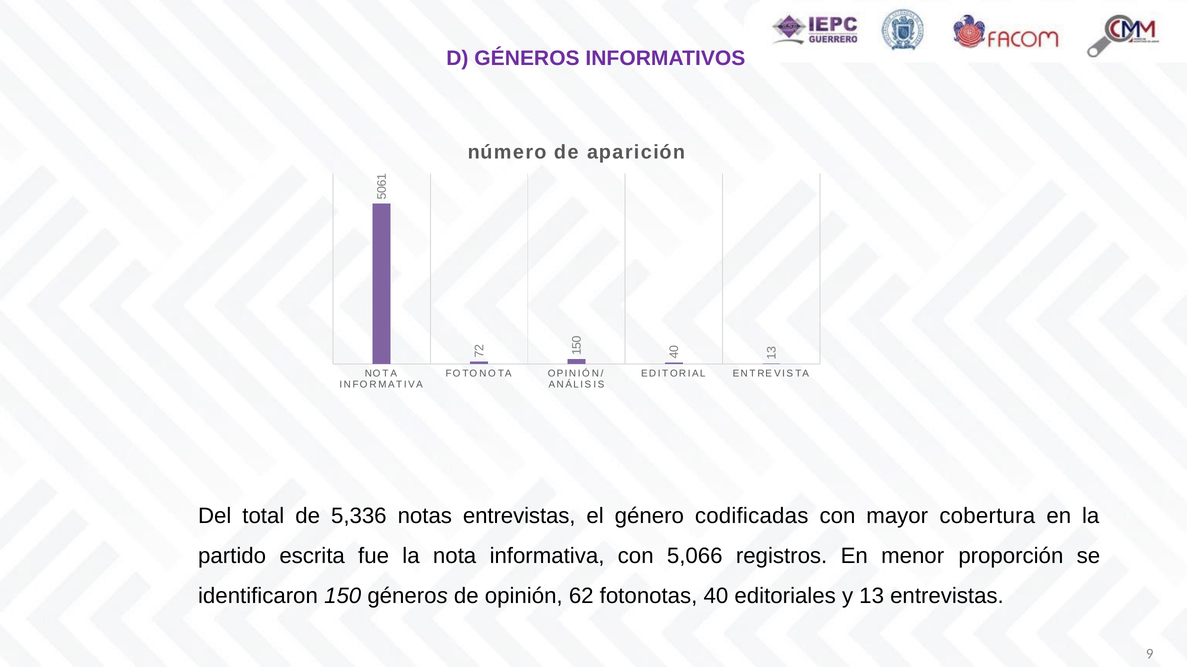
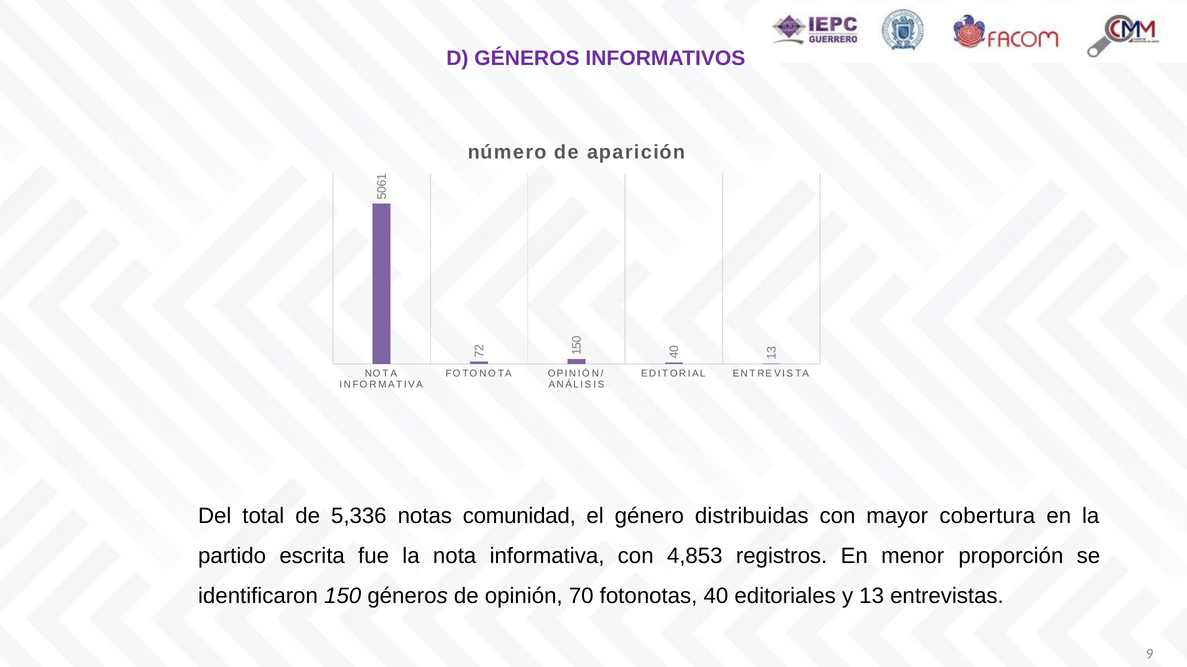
notas entrevistas: entrevistas -> comunidad (519, 516)
codificadas: codificadas -> distribuidas (752, 516)
5,066: 5,066 -> 4,853 (695, 556)
62: 62 -> 70 (581, 596)
